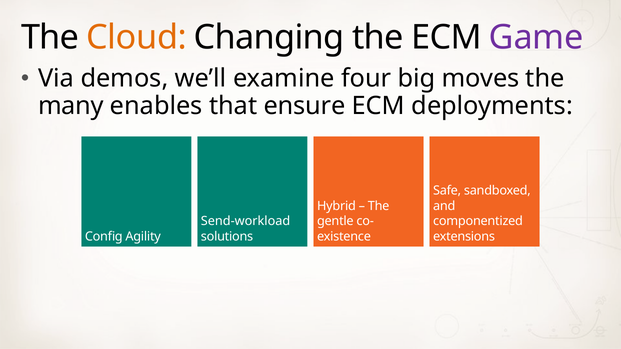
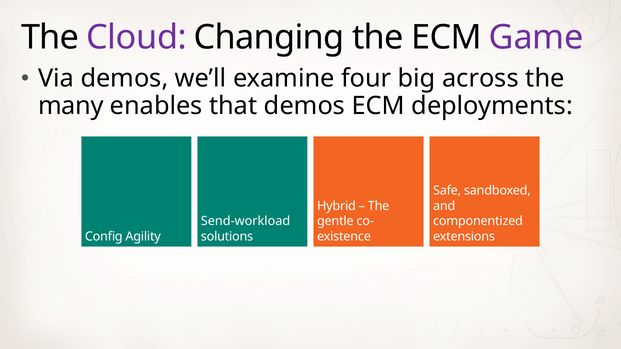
Cloud colour: orange -> purple (137, 38)
moves: moves -> across (480, 79)
that ensure: ensure -> demos (305, 106)
